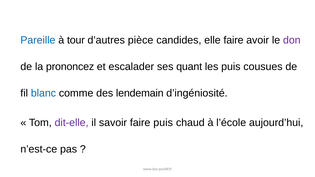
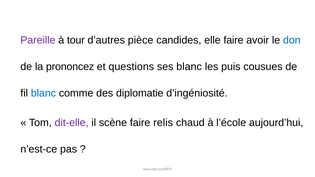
Pareille colour: blue -> purple (38, 40)
don colour: purple -> blue (292, 40)
escalader: escalader -> questions (131, 67)
ses quant: quant -> blanc (189, 67)
lendemain: lendemain -> diplomatie (140, 93)
savoir: savoir -> scène (113, 123)
faire puis: puis -> relis (163, 123)
